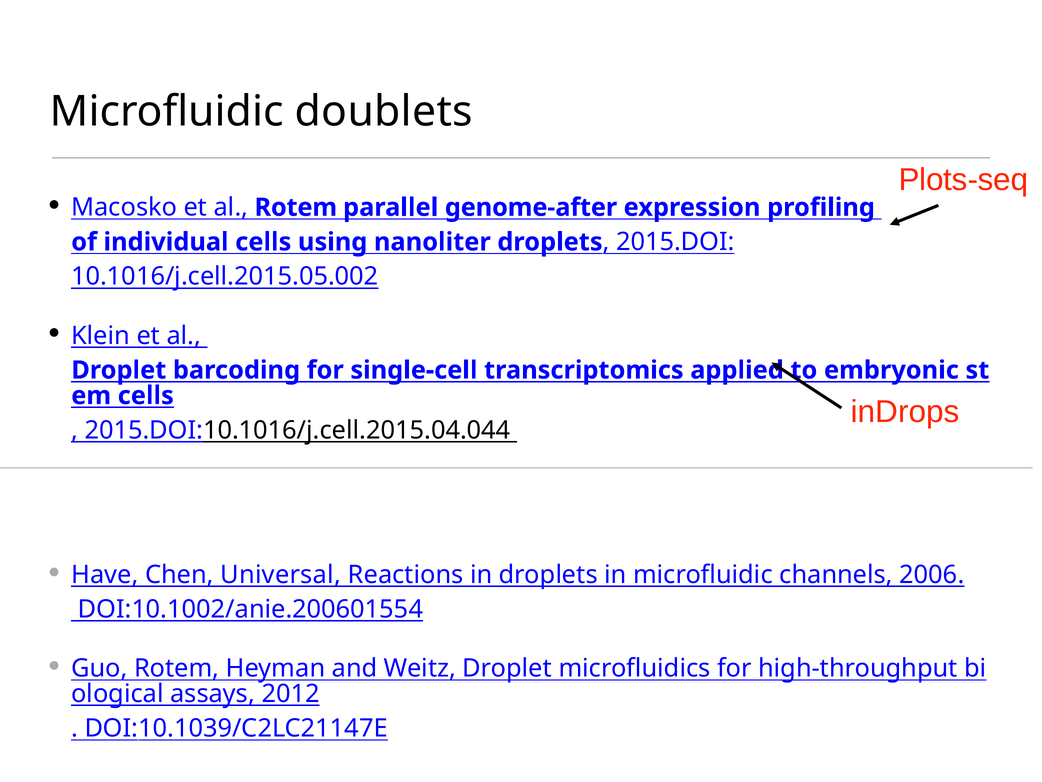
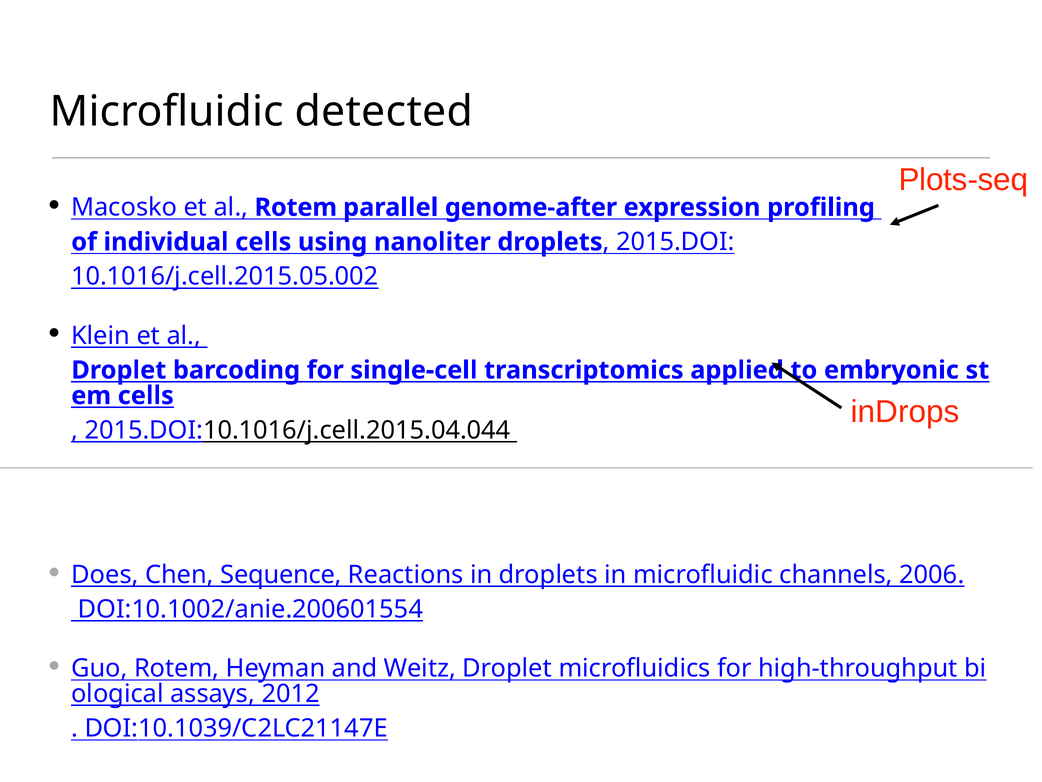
doublets: doublets -> detected (384, 112)
Have: Have -> Does (105, 574)
Universal: Universal -> Sequence (281, 574)
